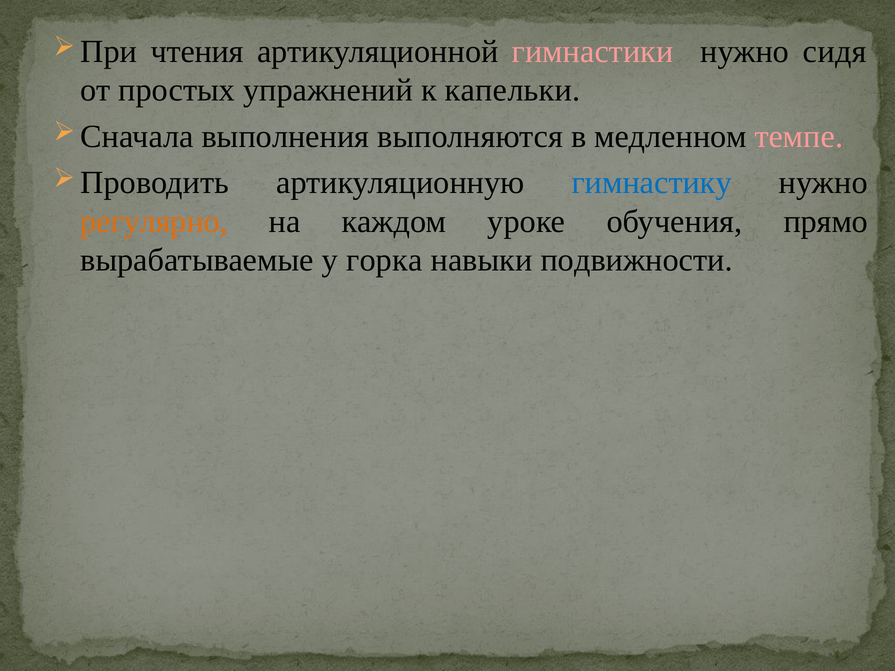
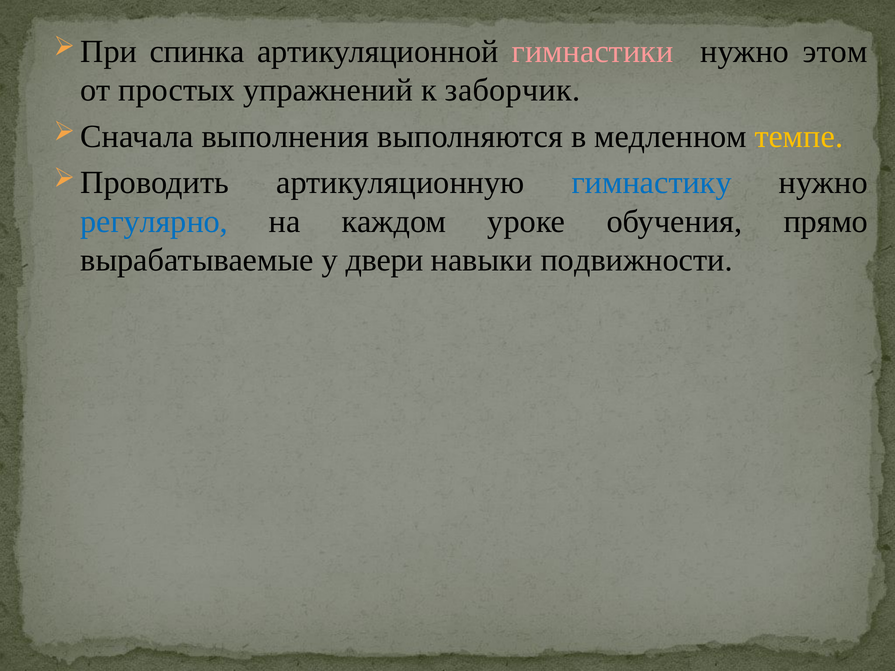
чтения: чтения -> спинка (197, 52)
сидя: сидя -> этом (835, 52)
капельки: капельки -> заборчик (513, 90)
темпе colour: pink -> yellow (799, 137)
регулярно colour: orange -> blue (154, 222)
горка: горка -> двери (385, 260)
